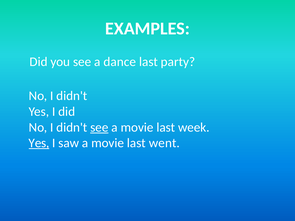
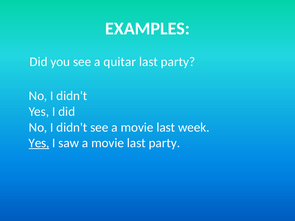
dance: dance -> quitar (120, 62)
see underline: present -> none (99, 127)
movie last went: went -> party (164, 143)
